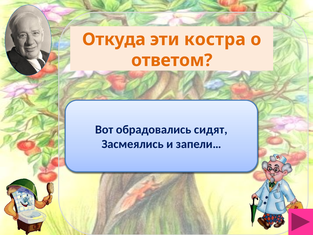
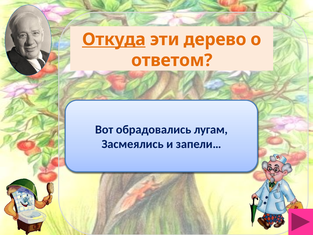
Откуда underline: none -> present (114, 39)
костра: костра -> дерево (215, 39)
сидят: сидят -> лугам (211, 129)
